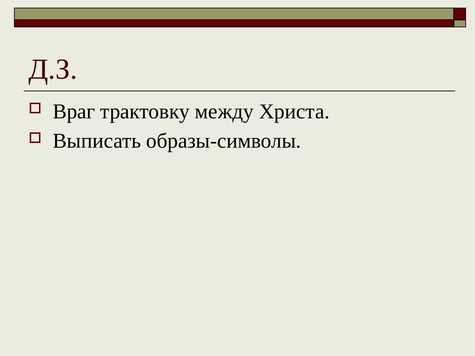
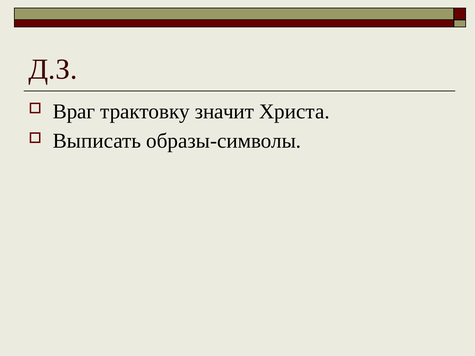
между: между -> значит (224, 112)
